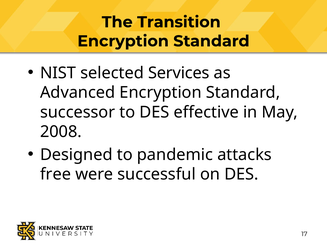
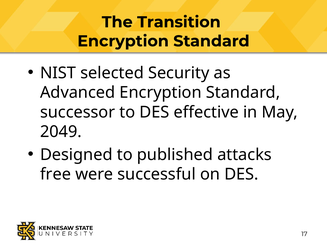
Services: Services -> Security (179, 73)
2008: 2008 -> 2049 (61, 132)
pandemic: pandemic -> published (175, 155)
